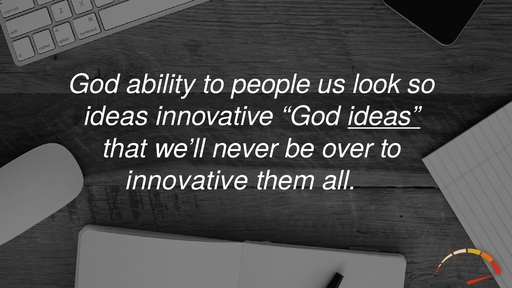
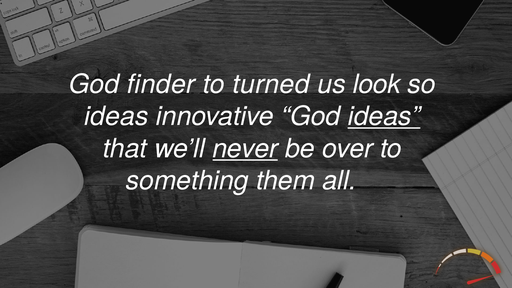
ability: ability -> finder (161, 85)
people: people -> turned (271, 85)
never underline: none -> present (245, 149)
innovative: innovative -> something (187, 181)
